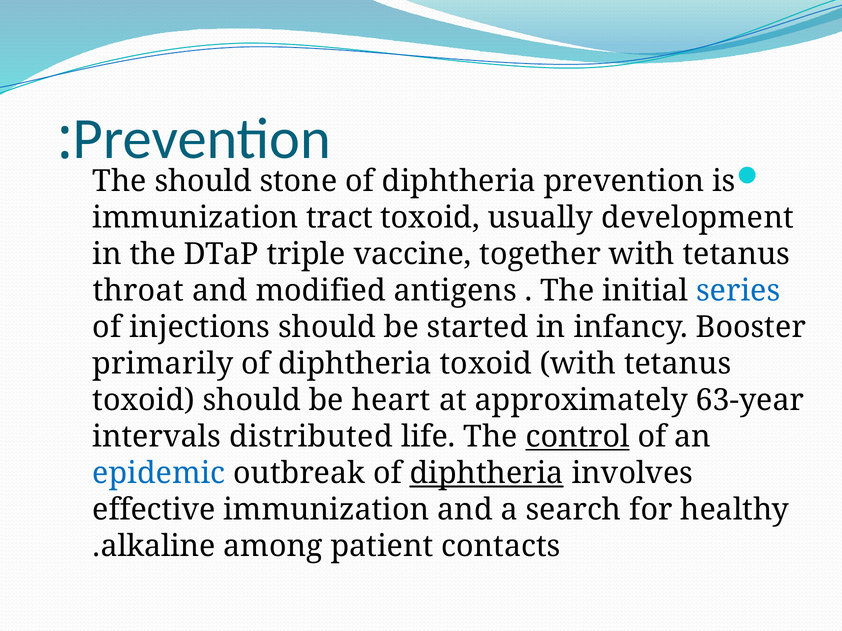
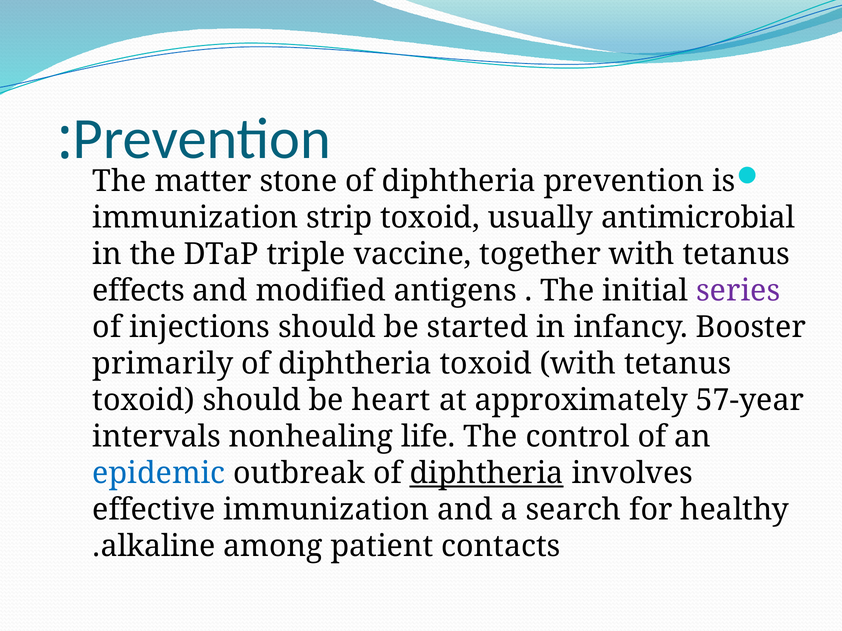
The should: should -> matter (203, 181)
tract: tract -> strip (340, 218)
development: development -> antimicrobial (698, 218)
throat: throat -> effects (139, 291)
series colour: blue -> purple (738, 291)
63-year: 63-year -> 57-year (750, 401)
distributed: distributed -> nonhealing (311, 437)
control underline: present -> none (578, 437)
